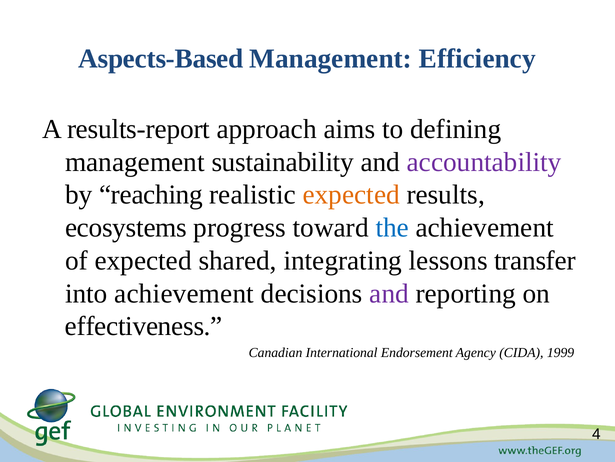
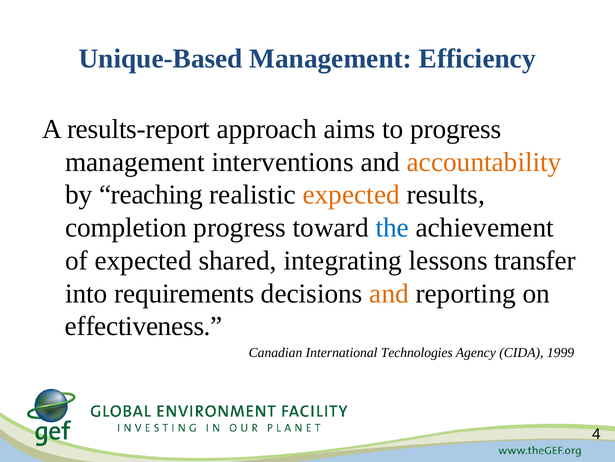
Aspects-Based: Aspects-Based -> Unique-Based (161, 59)
to defining: defining -> progress (456, 129)
sustainability: sustainability -> interventions (283, 162)
accountability colour: purple -> orange (484, 162)
ecosystems: ecosystems -> completion (126, 227)
into achievement: achievement -> requirements (184, 293)
and colour: purple -> orange (389, 293)
Endorsement: Endorsement -> Technologies (417, 352)
